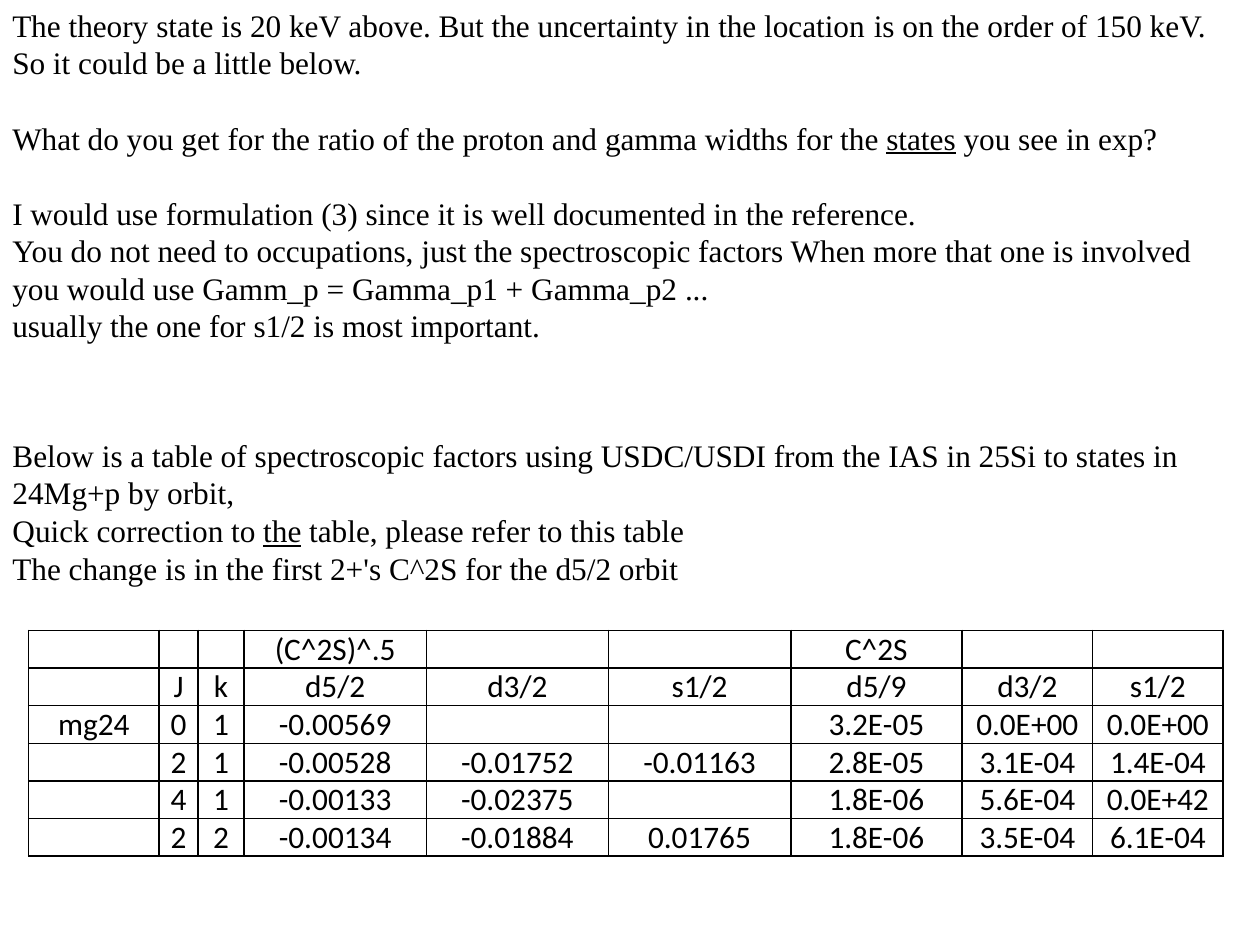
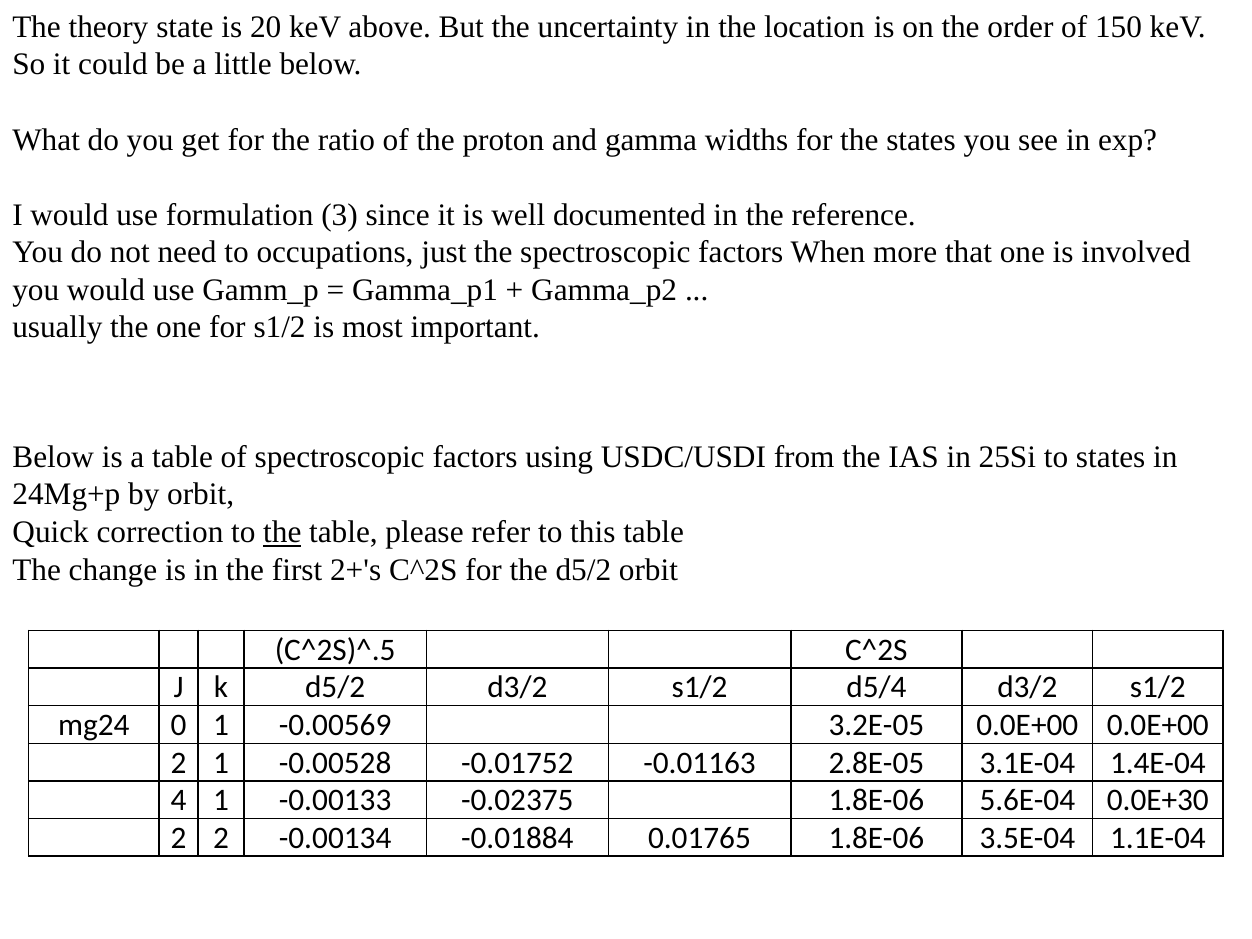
states underline: present -> none (921, 140)
d5/9: d5/9 -> d5/4 (876, 688)
0.0E+42: 0.0E+42 -> 0.0E+30 (1158, 800)
6.1E-04: 6.1E-04 -> 1.1E-04 (1158, 838)
